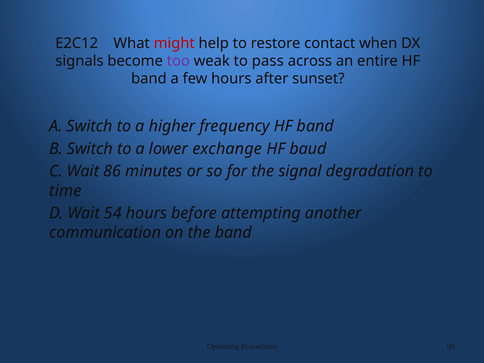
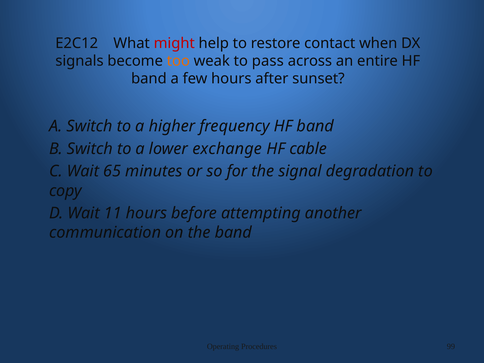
too colour: purple -> orange (178, 61)
baud: baud -> cable (308, 149)
86: 86 -> 65 (112, 171)
time: time -> copy (65, 191)
54: 54 -> 11 (113, 213)
